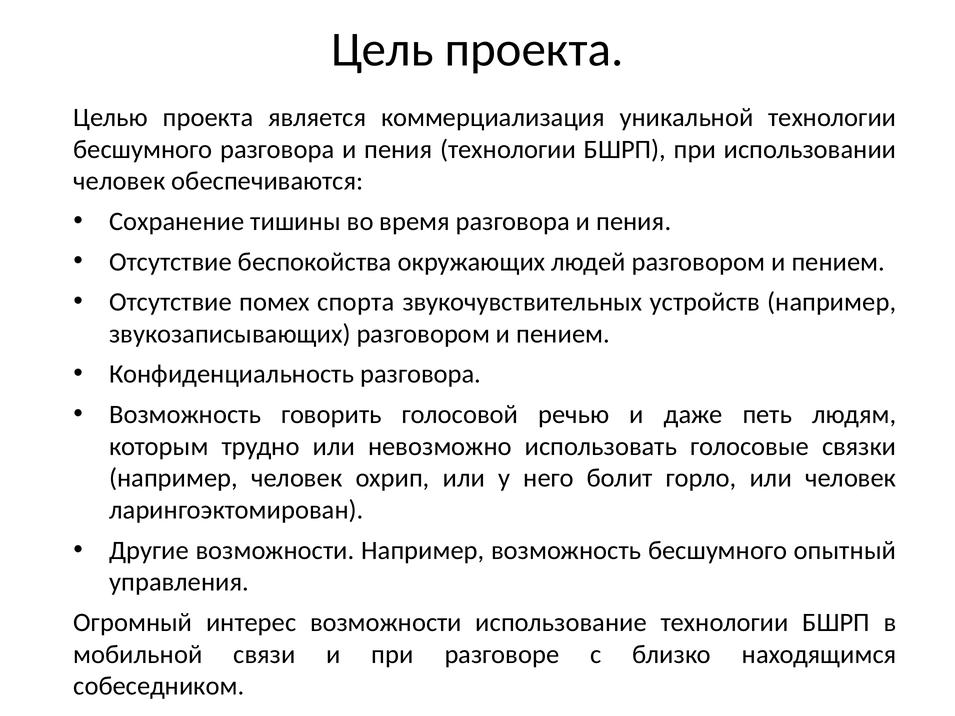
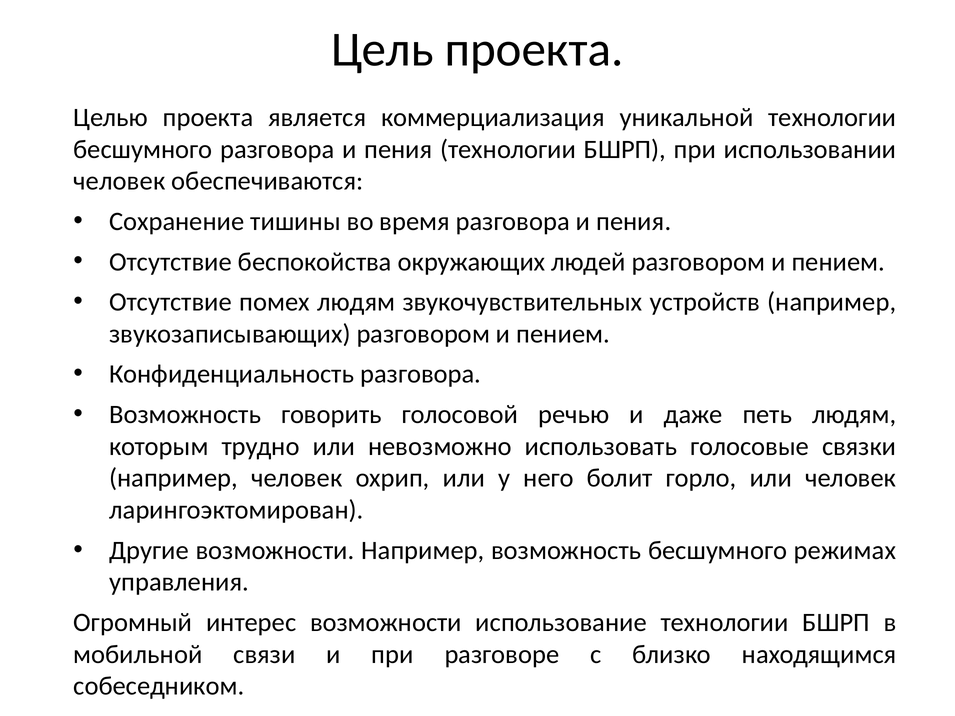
помех спорта: спорта -> людям (356, 302)
опытный: опытный -> режимах (845, 551)
